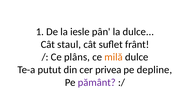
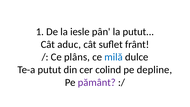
la dulce: dulce -> putut (138, 32)
staul: staul -> aduc (69, 44)
milă colour: orange -> blue (114, 57)
privea: privea -> colind (108, 70)
